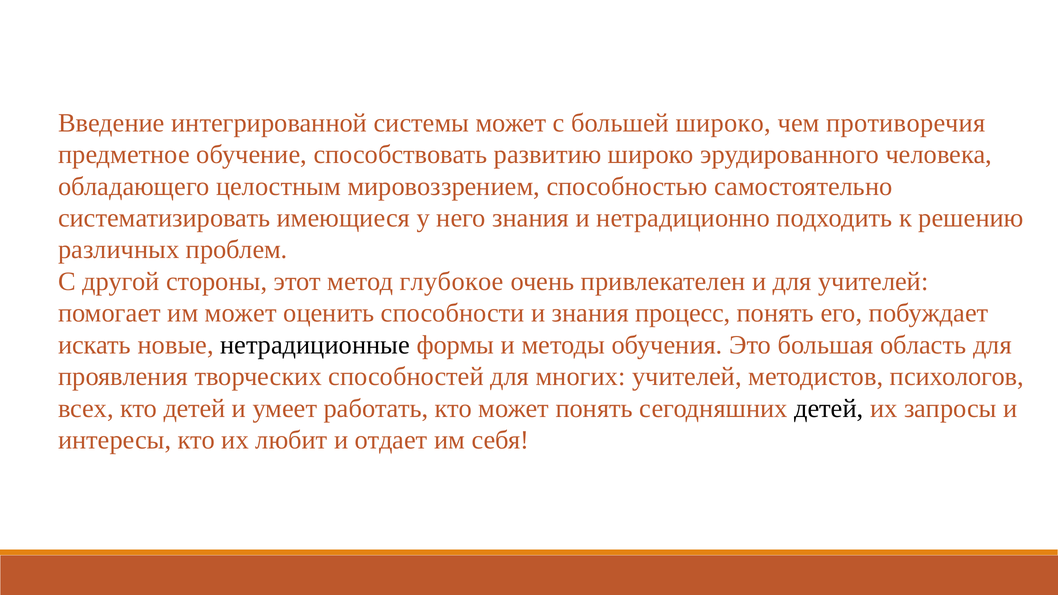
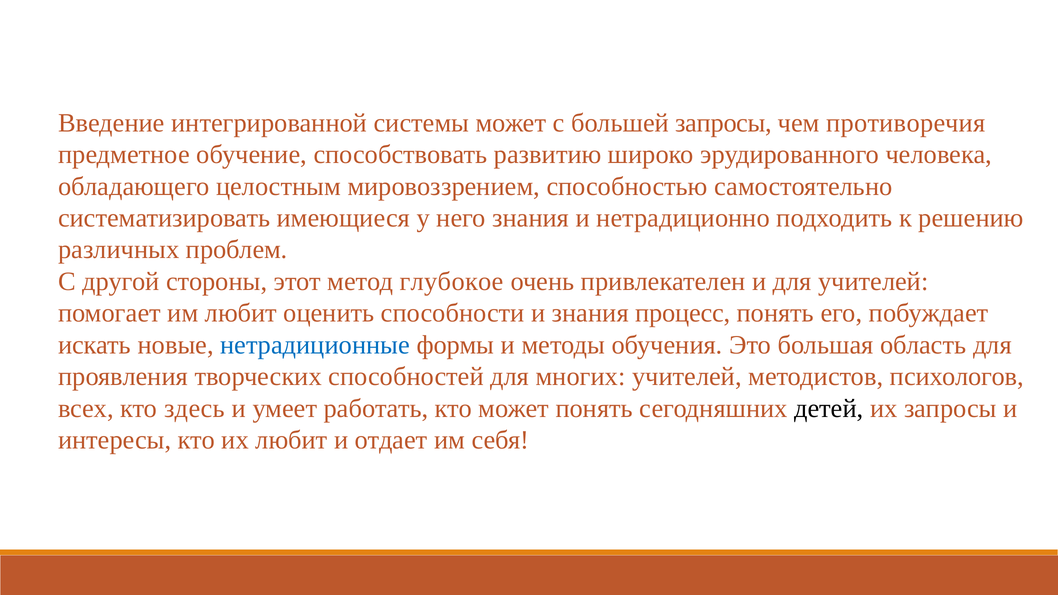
большей широко: широко -> запросы (724, 123)
им может: может -> любит (241, 313)
нетрадиционные colour: black -> blue (315, 345)
кто детей: детей -> здесь (194, 409)
